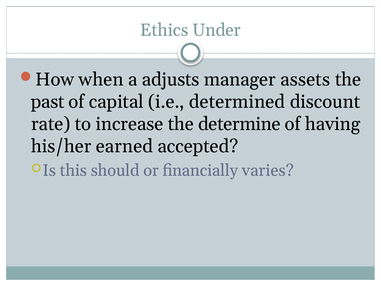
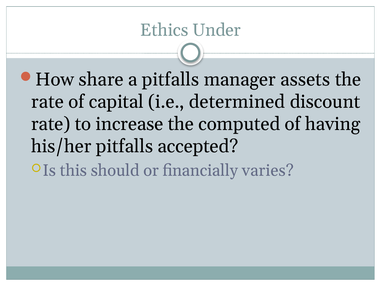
when: when -> share (101, 80)
a adjusts: adjusts -> pitfalls (171, 80)
past: past -> rate (48, 102)
determine: determine -> computed (239, 124)
his/her earned: earned -> pitfalls (124, 146)
